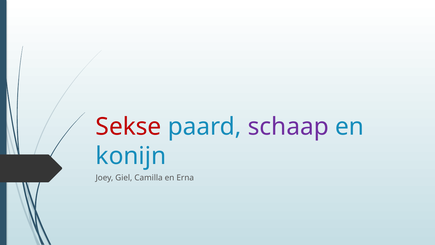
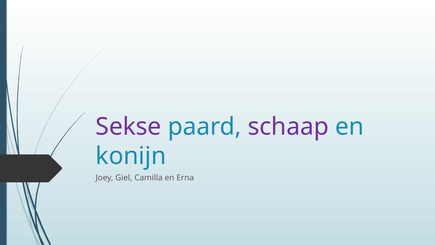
Sekse colour: red -> purple (129, 126)
